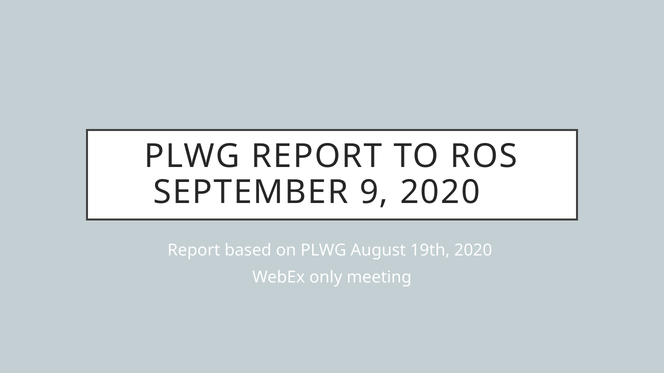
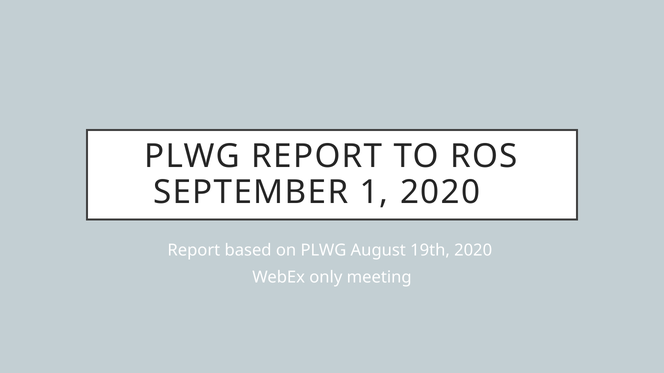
9: 9 -> 1 (374, 193)
